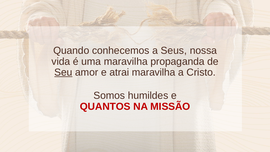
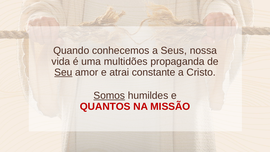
uma maravilha: maravilha -> multidões (126, 61)
atrai maravilha: maravilha -> constante (154, 72)
Somos underline: none -> present (109, 95)
